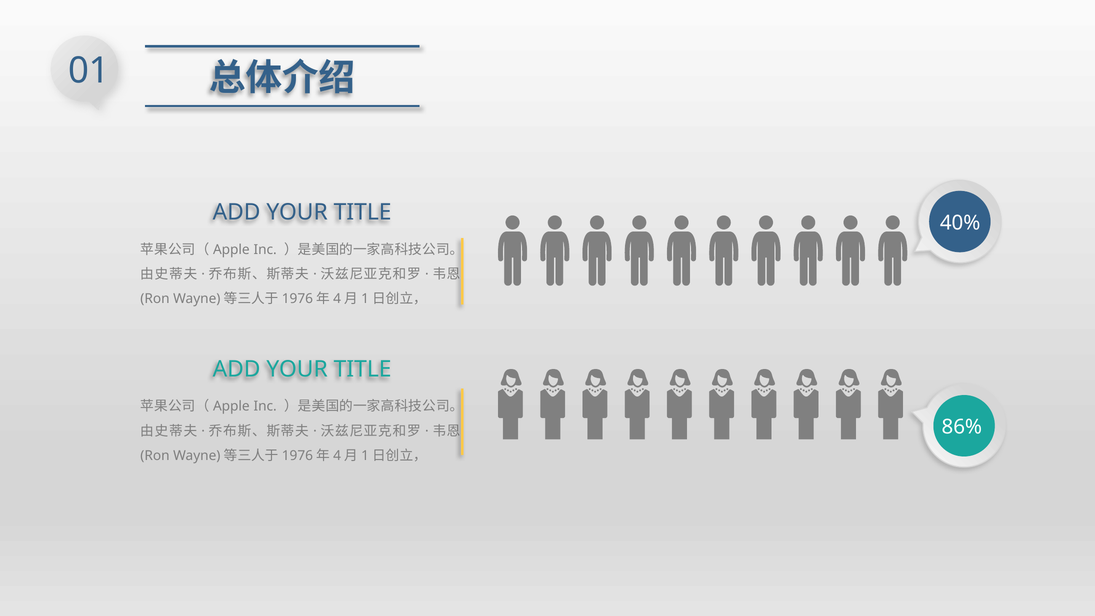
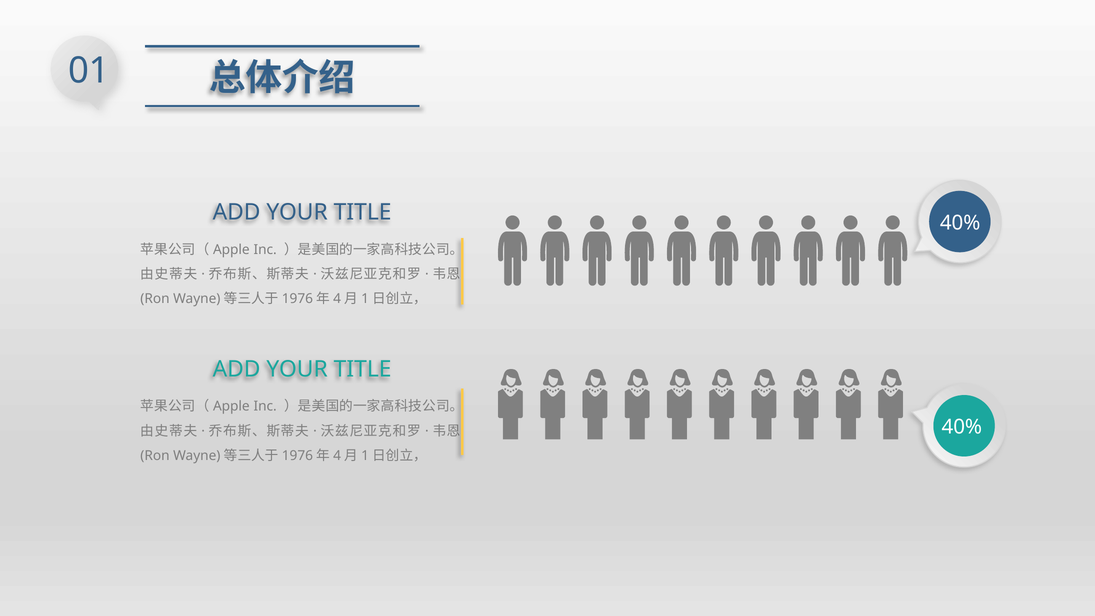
86%: 86% -> 40% (962, 427)
